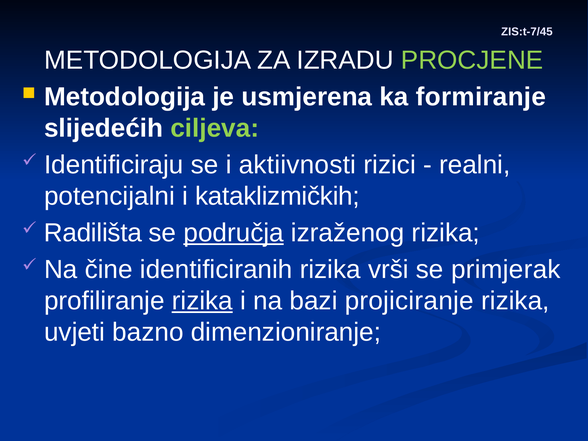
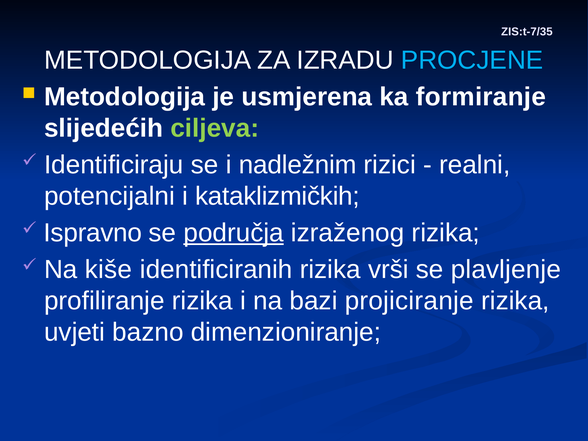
ZIS:t-7/45: ZIS:t-7/45 -> ZIS:t-7/35 (527, 32)
PROCJENE colour: light green -> light blue (472, 60)
aktiivnosti: aktiivnosti -> nadležnim (298, 165)
Radilišta: Radilišta -> Ispravno (93, 233)
čine: čine -> kiše (109, 269)
primjerak: primjerak -> plavljenje (506, 269)
rizika underline: present -> none (202, 301)
